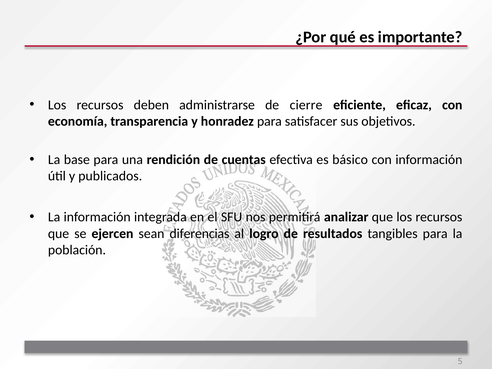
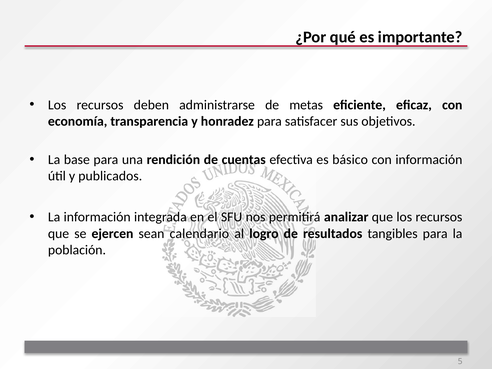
cierre: cierre -> metas (306, 105)
diferencias: diferencias -> calendario (199, 234)
